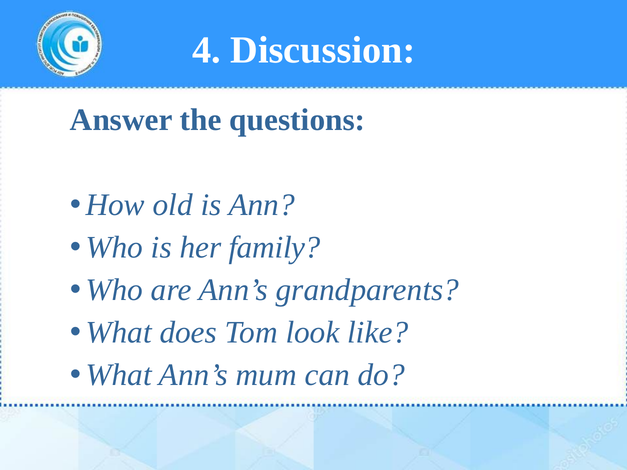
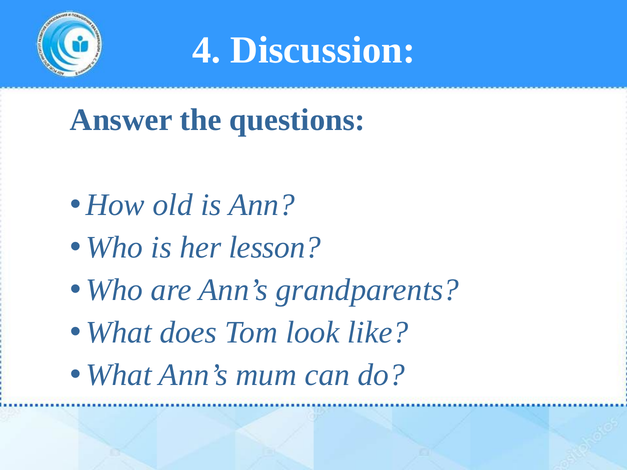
family: family -> lesson (275, 247)
